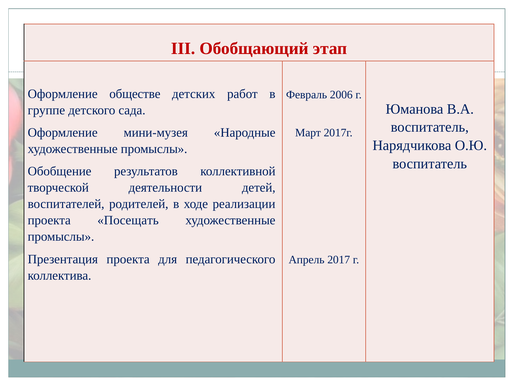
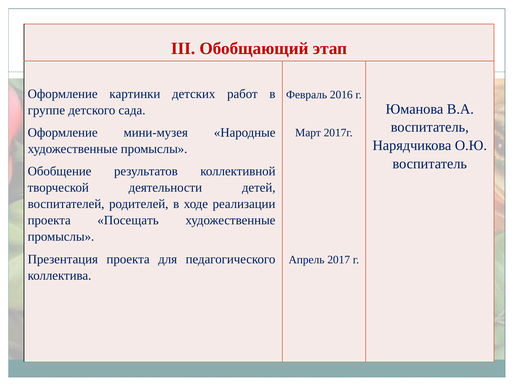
обществе: обществе -> картинки (135, 94)
2006: 2006 -> 2016 (341, 95)
